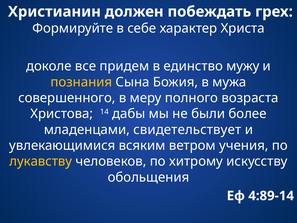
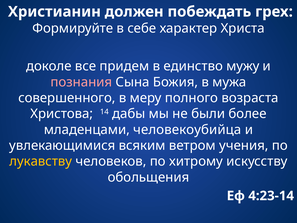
познания colour: yellow -> pink (81, 82)
свидетельствует: свидетельствует -> человекоубийца (187, 130)
4:89-14: 4:89-14 -> 4:23-14 (271, 196)
